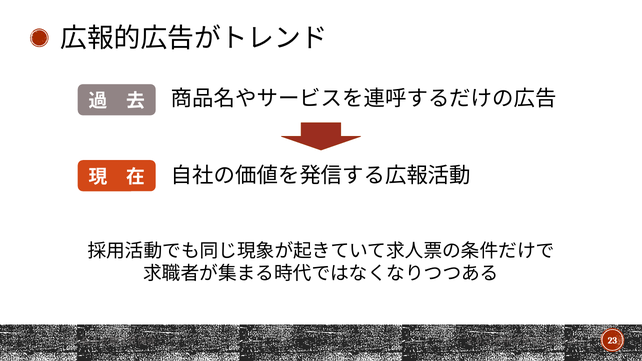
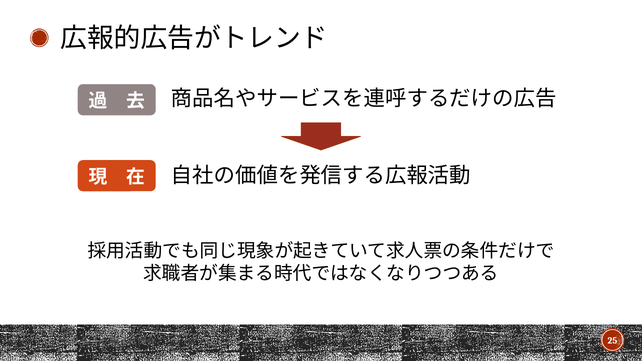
23: 23 -> 25 (612, 341)
